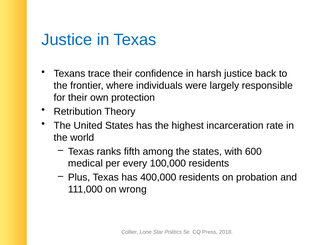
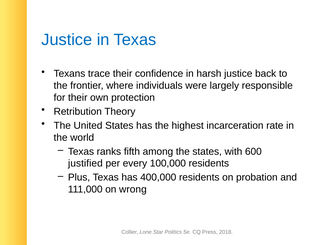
medical: medical -> justified (85, 164)
